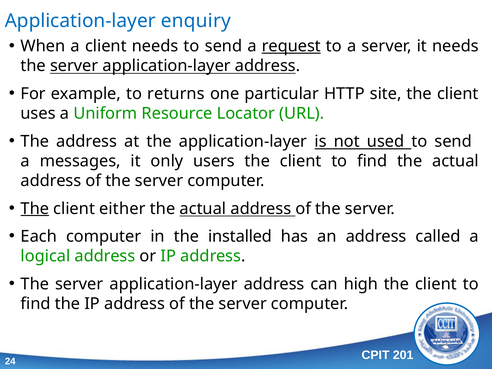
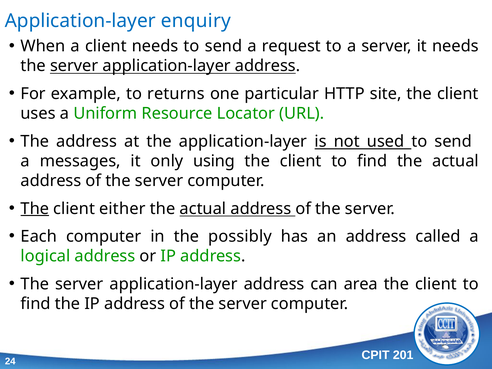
request underline: present -> none (291, 46)
users: users -> using (214, 161)
installed: installed -> possibly (240, 236)
high: high -> area (361, 284)
